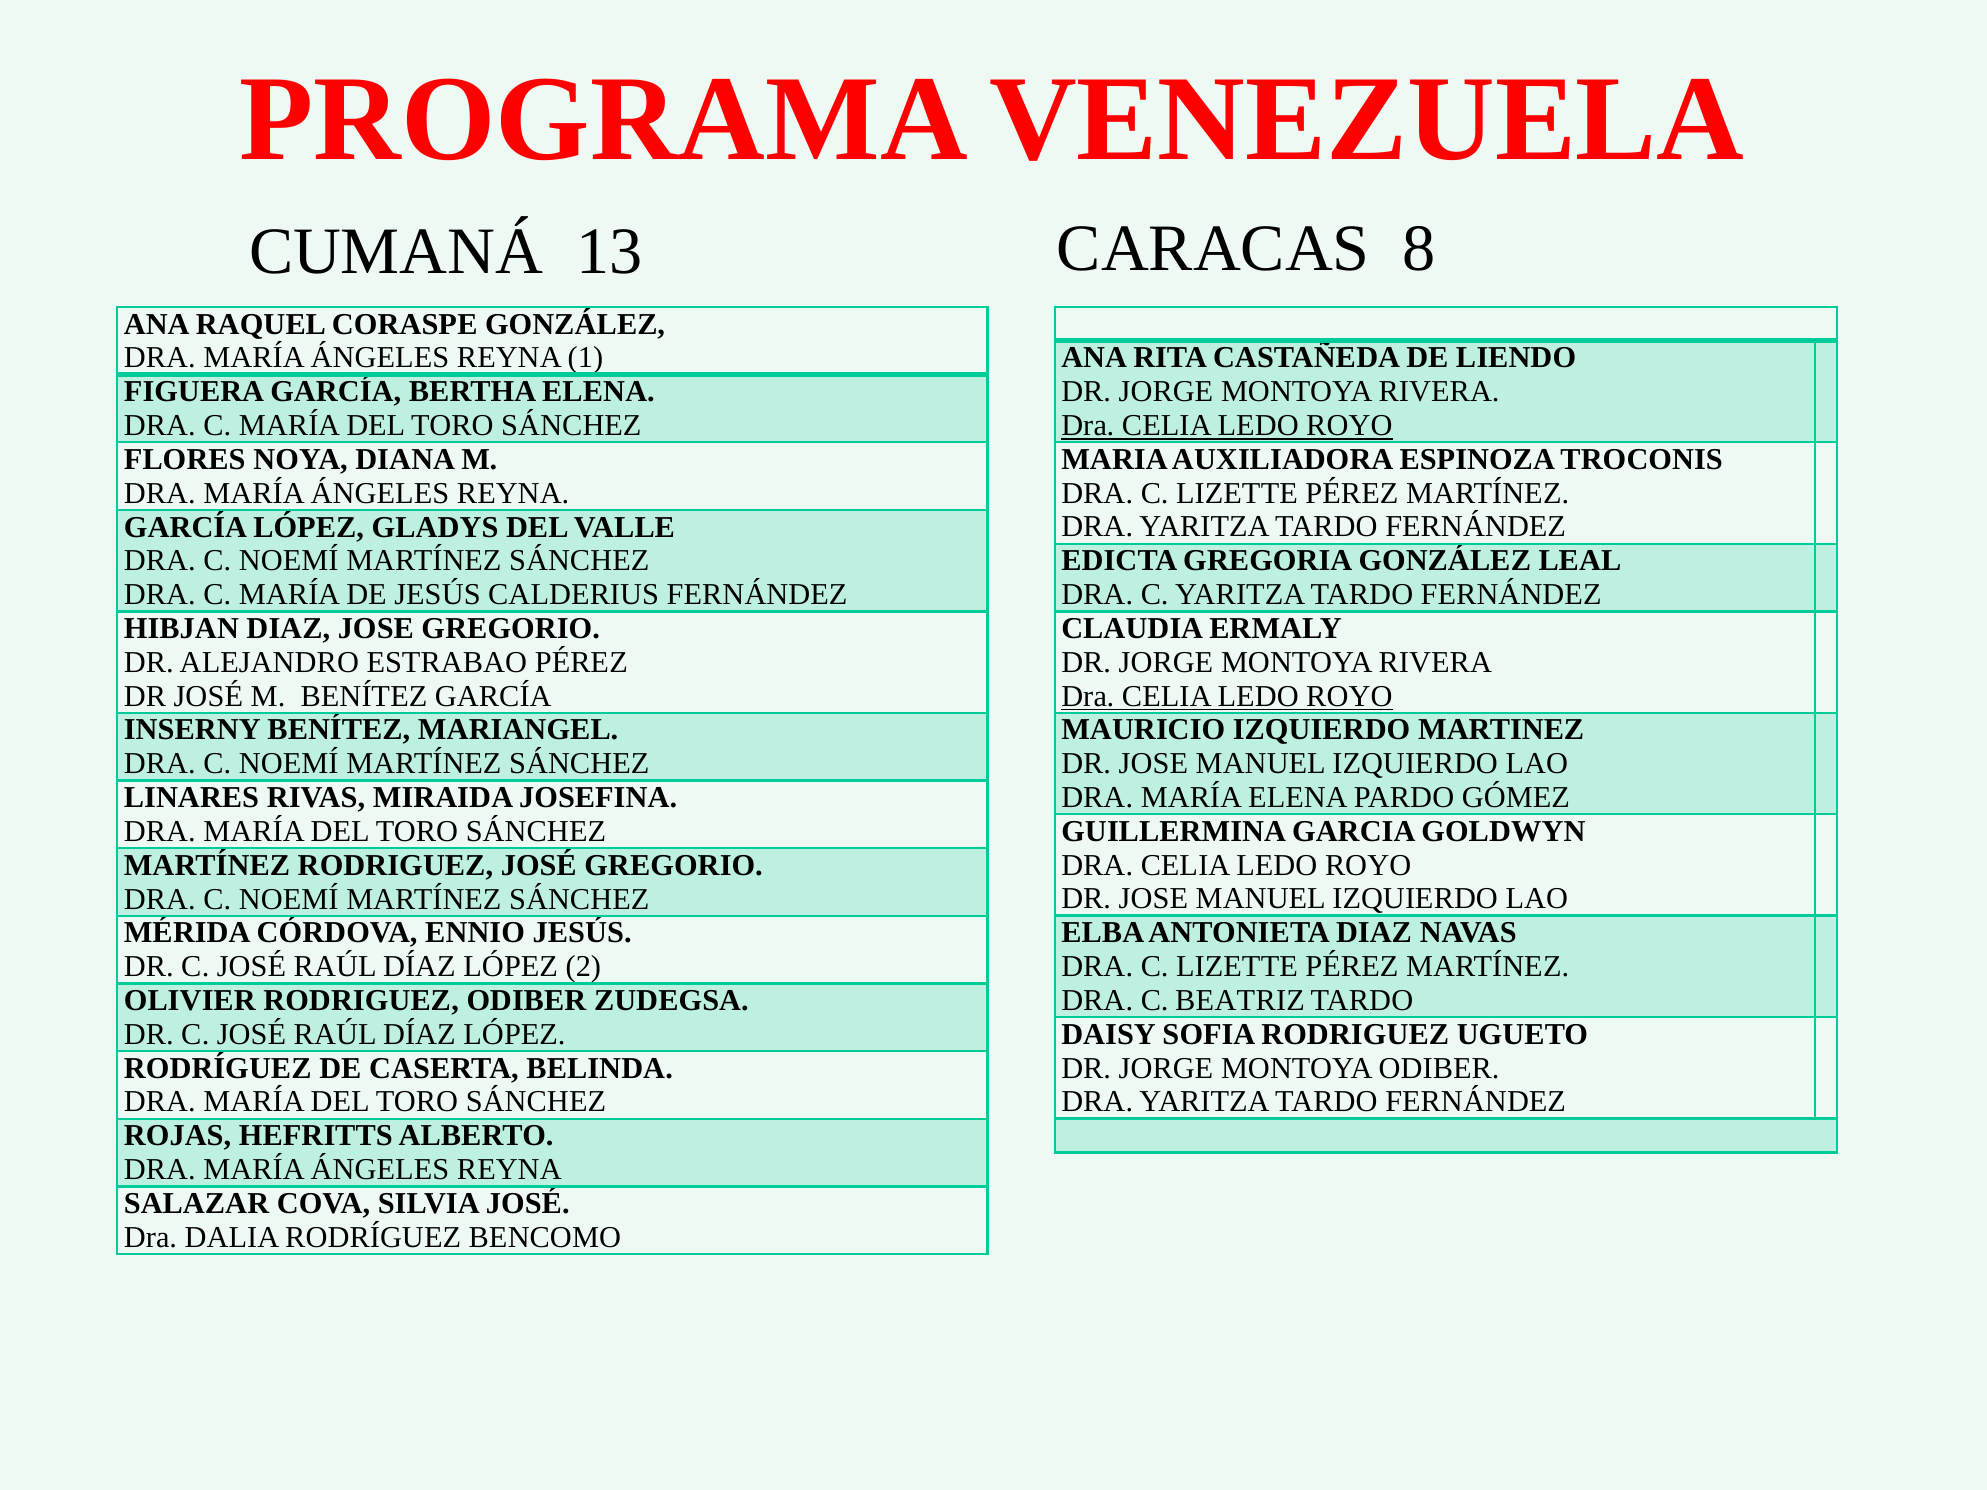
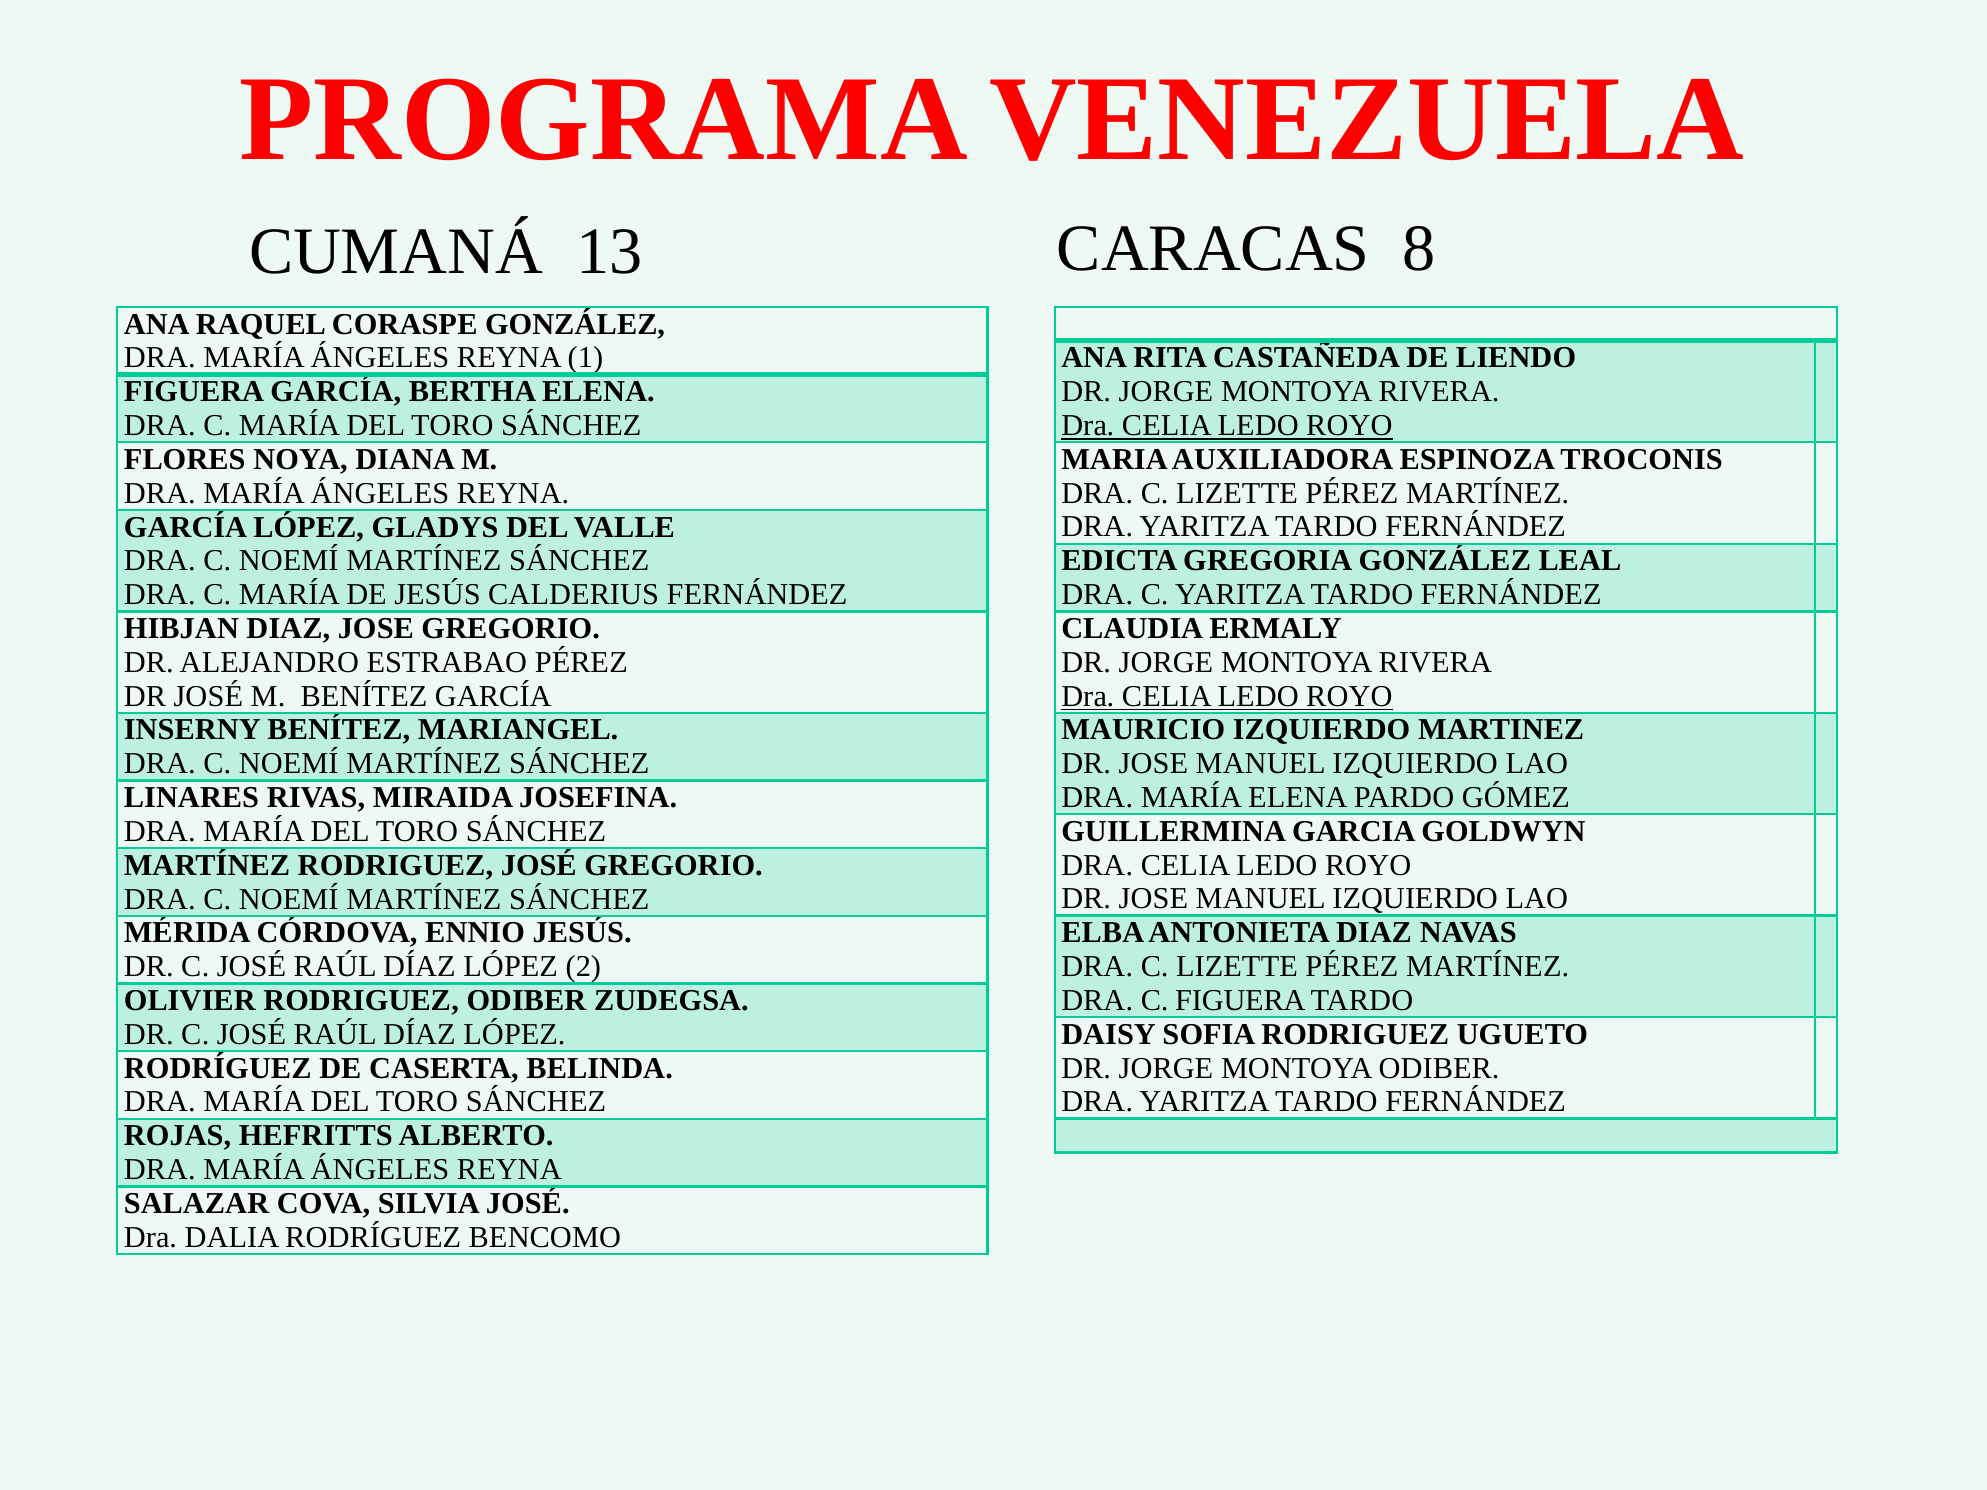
C BEATRIZ: BEATRIZ -> FIGUERA (1240, 1001)
